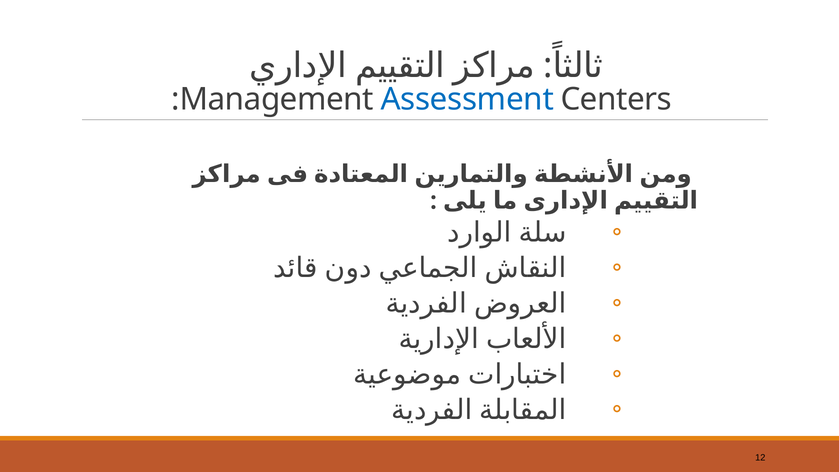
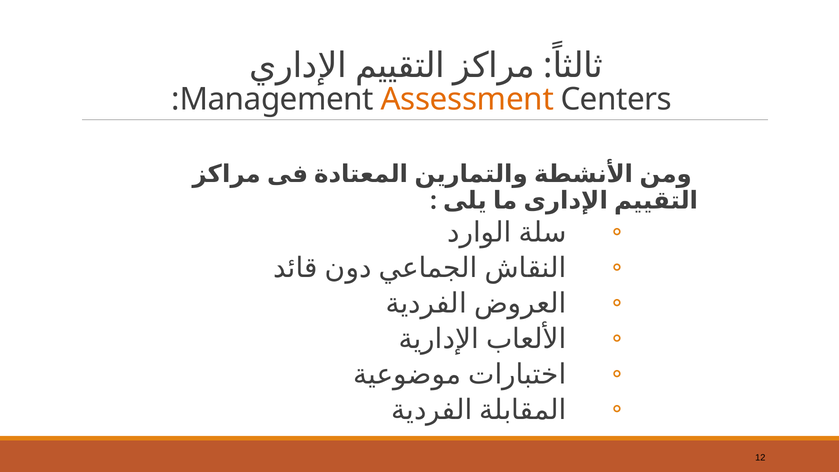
Assessment colour: blue -> orange (467, 100)
